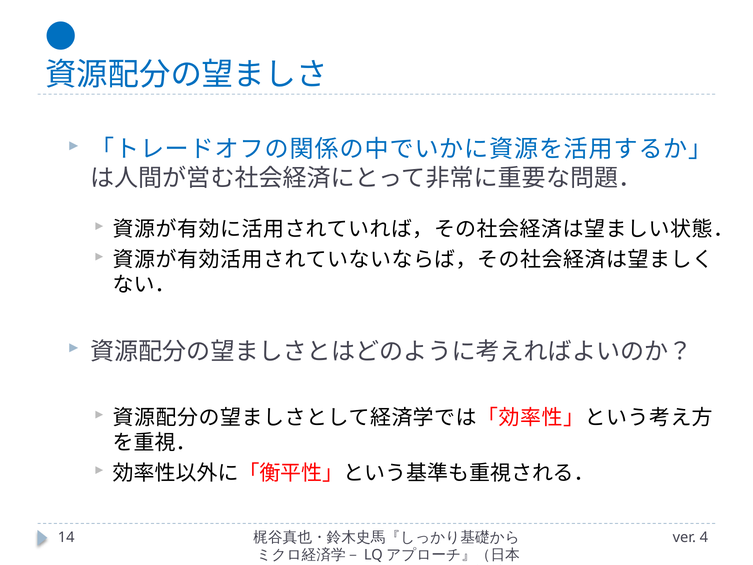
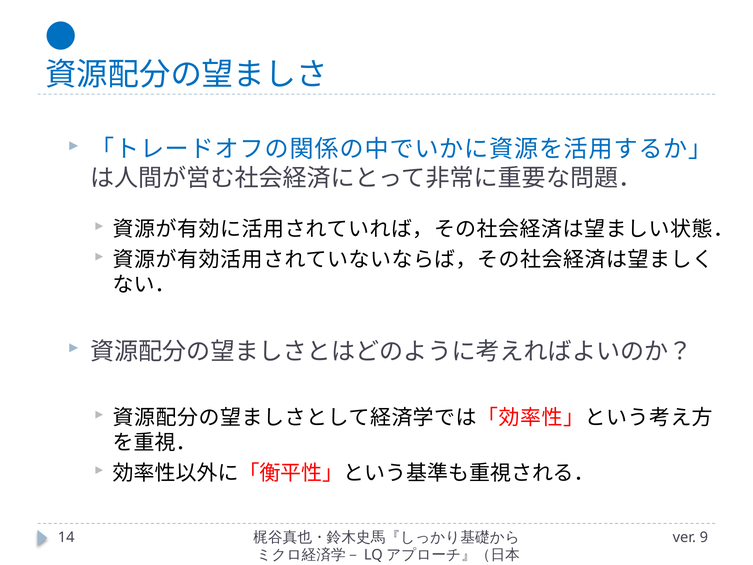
4: 4 -> 9 (704, 537)
